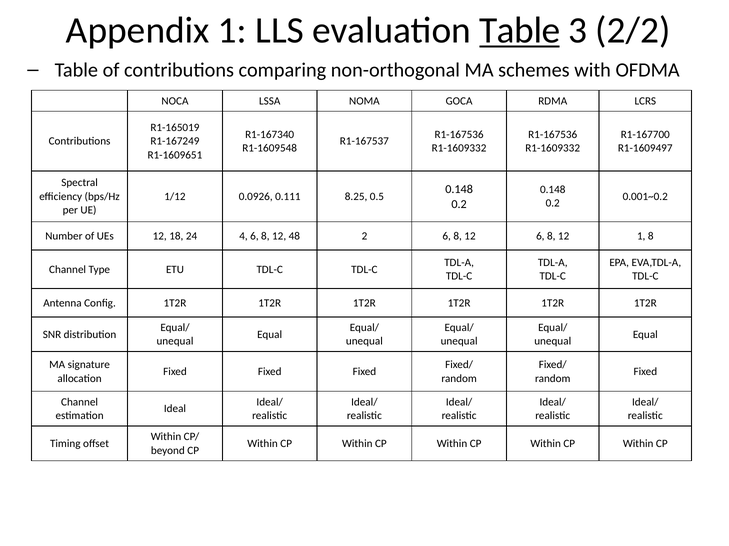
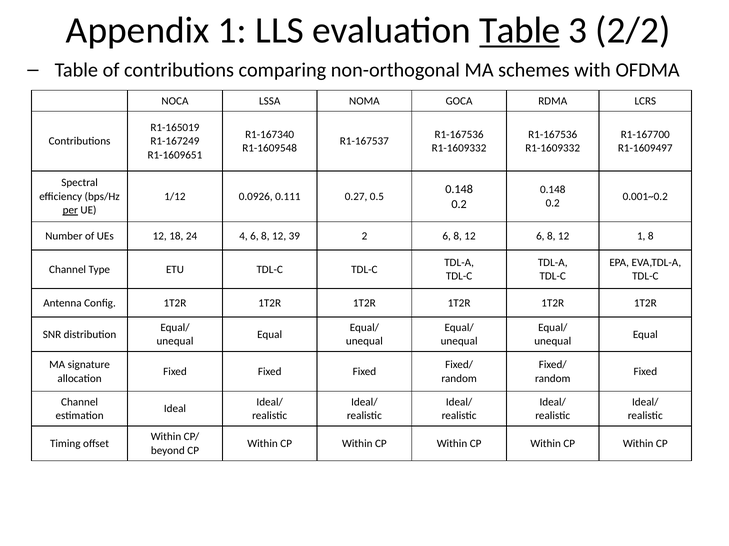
8.25: 8.25 -> 0.27 (356, 197)
per underline: none -> present (70, 210)
48: 48 -> 39 (294, 236)
